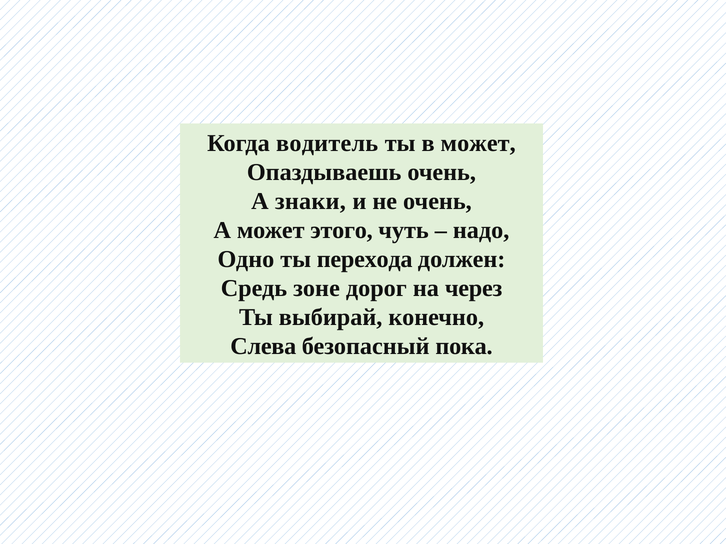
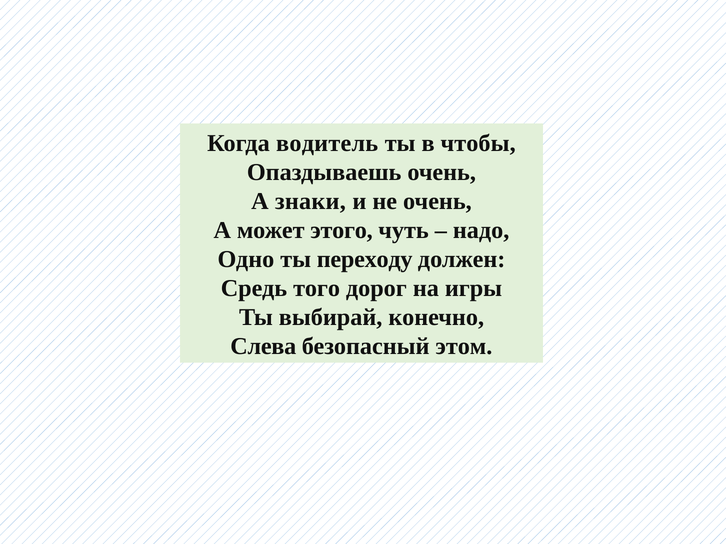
в может: может -> чтобы (478, 143)
перехода: перехода -> переходу (365, 260)
зоне: зоне -> того (317, 289)
через: через -> игры (473, 289)
пока: пока -> этом (464, 347)
